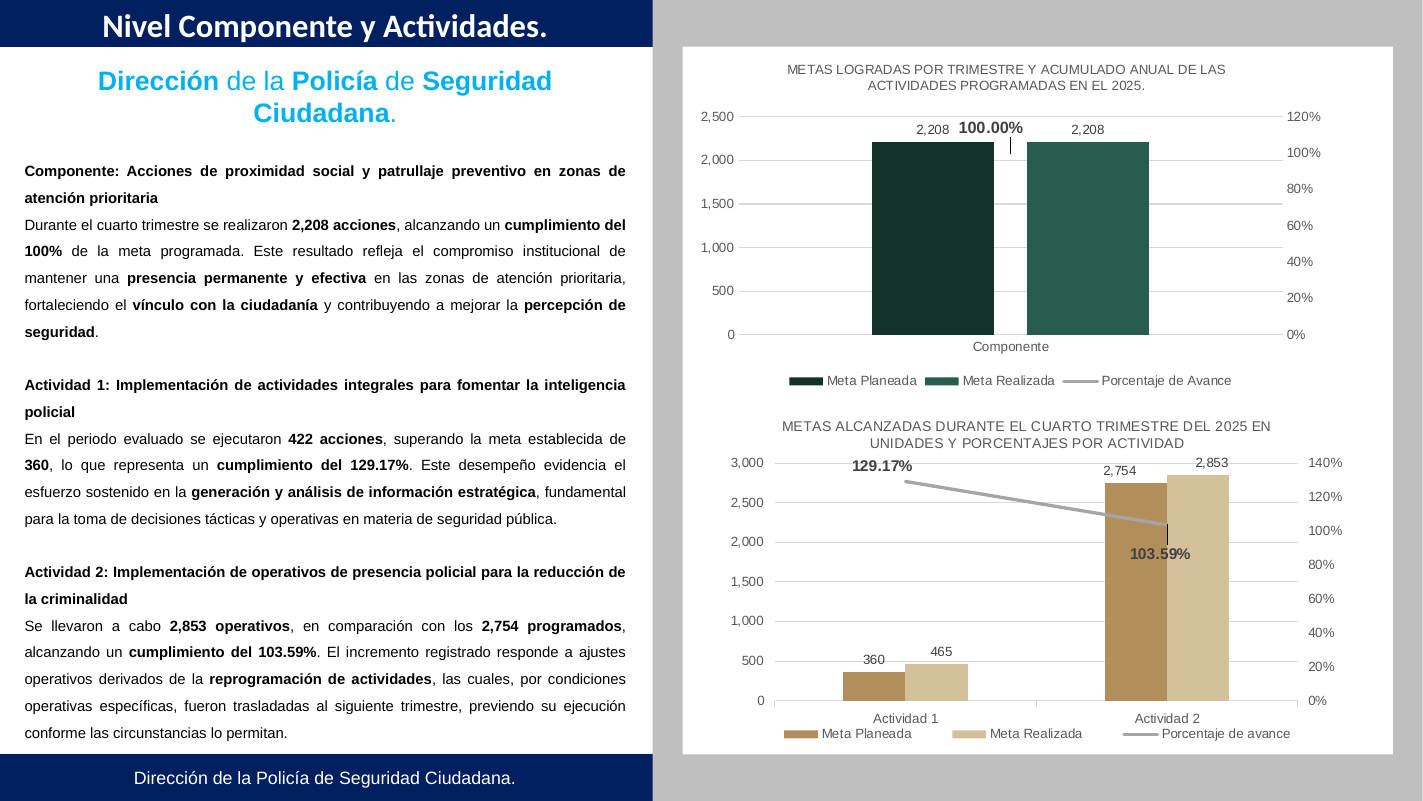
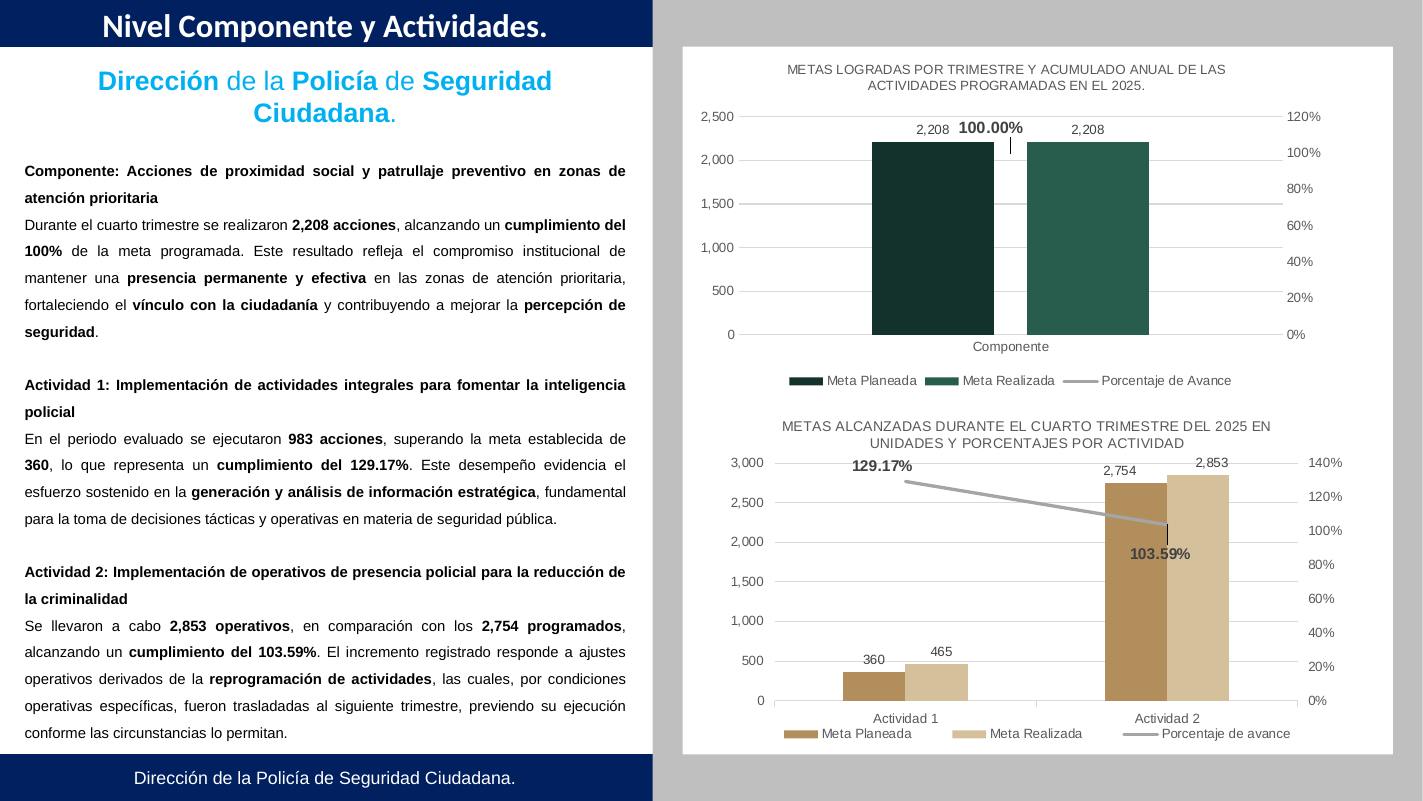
422: 422 -> 983 (301, 439)
